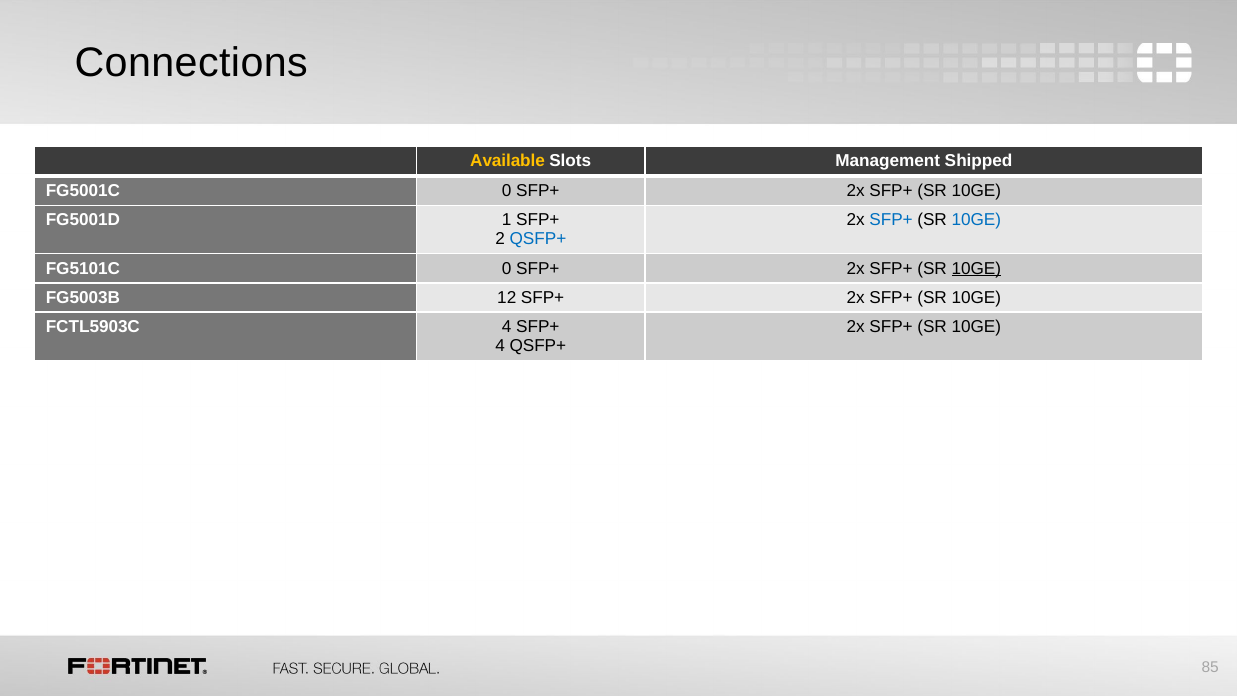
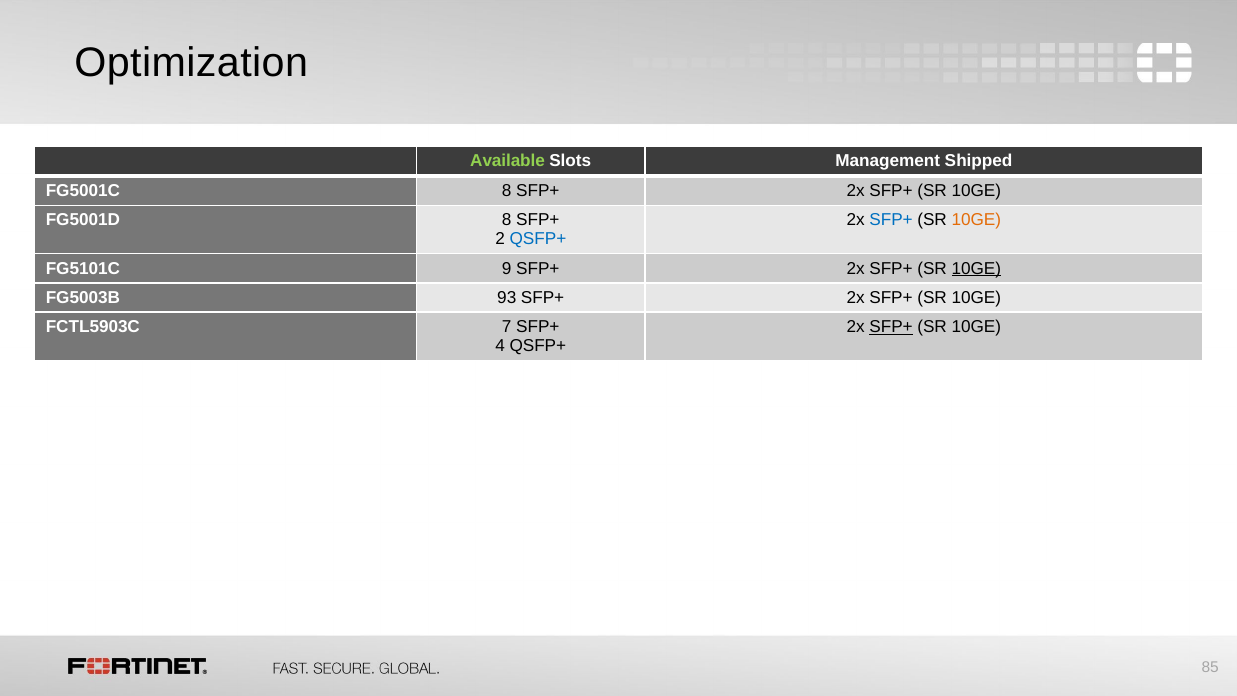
Connections: Connections -> Optimization (191, 63)
Available colour: yellow -> light green (508, 161)
FG5001C 0: 0 -> 8 (507, 191)
FG5001D 1: 1 -> 8 (507, 220)
10GE colour: blue -> orange (976, 220)
FG5101C 0: 0 -> 9 (507, 268)
12: 12 -> 93 (507, 298)
FCTL5903C 4: 4 -> 7 (507, 327)
SFP+ underline: none -> present (891, 327)
